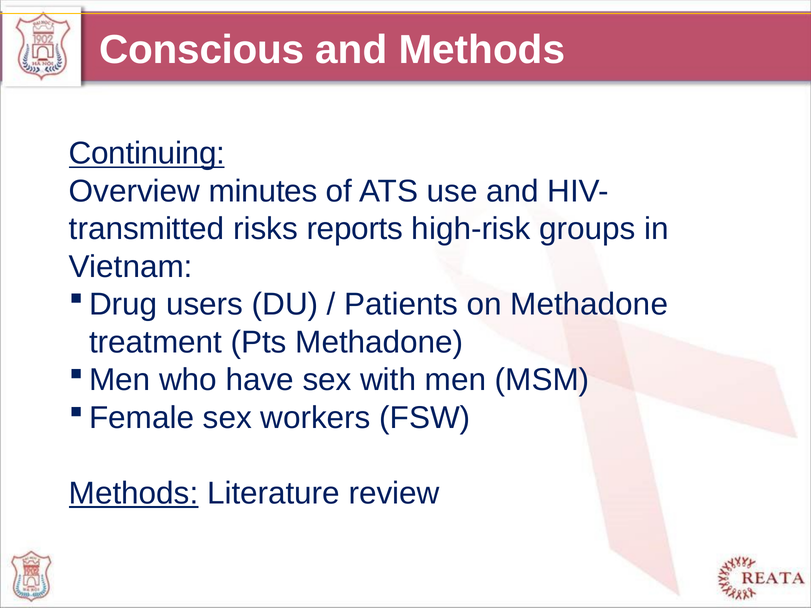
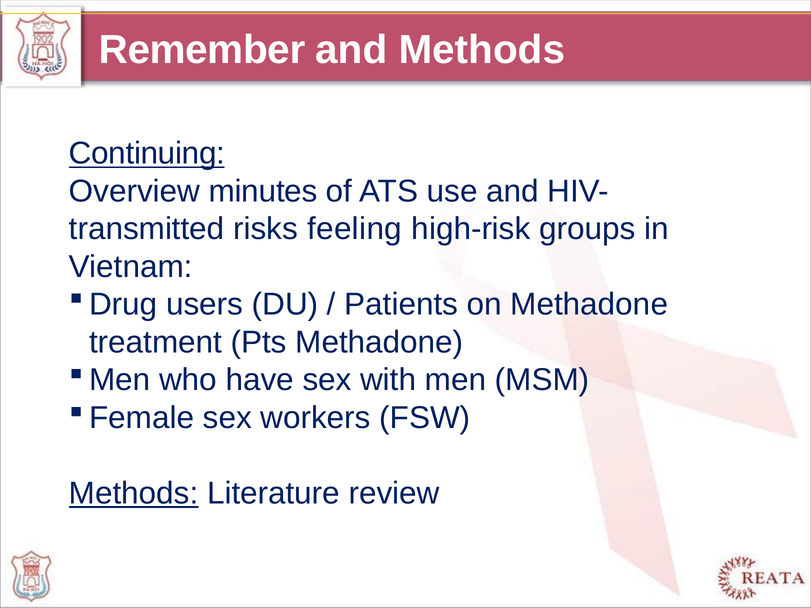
Conscious: Conscious -> Remember (202, 50)
reports: reports -> feeling (355, 229)
